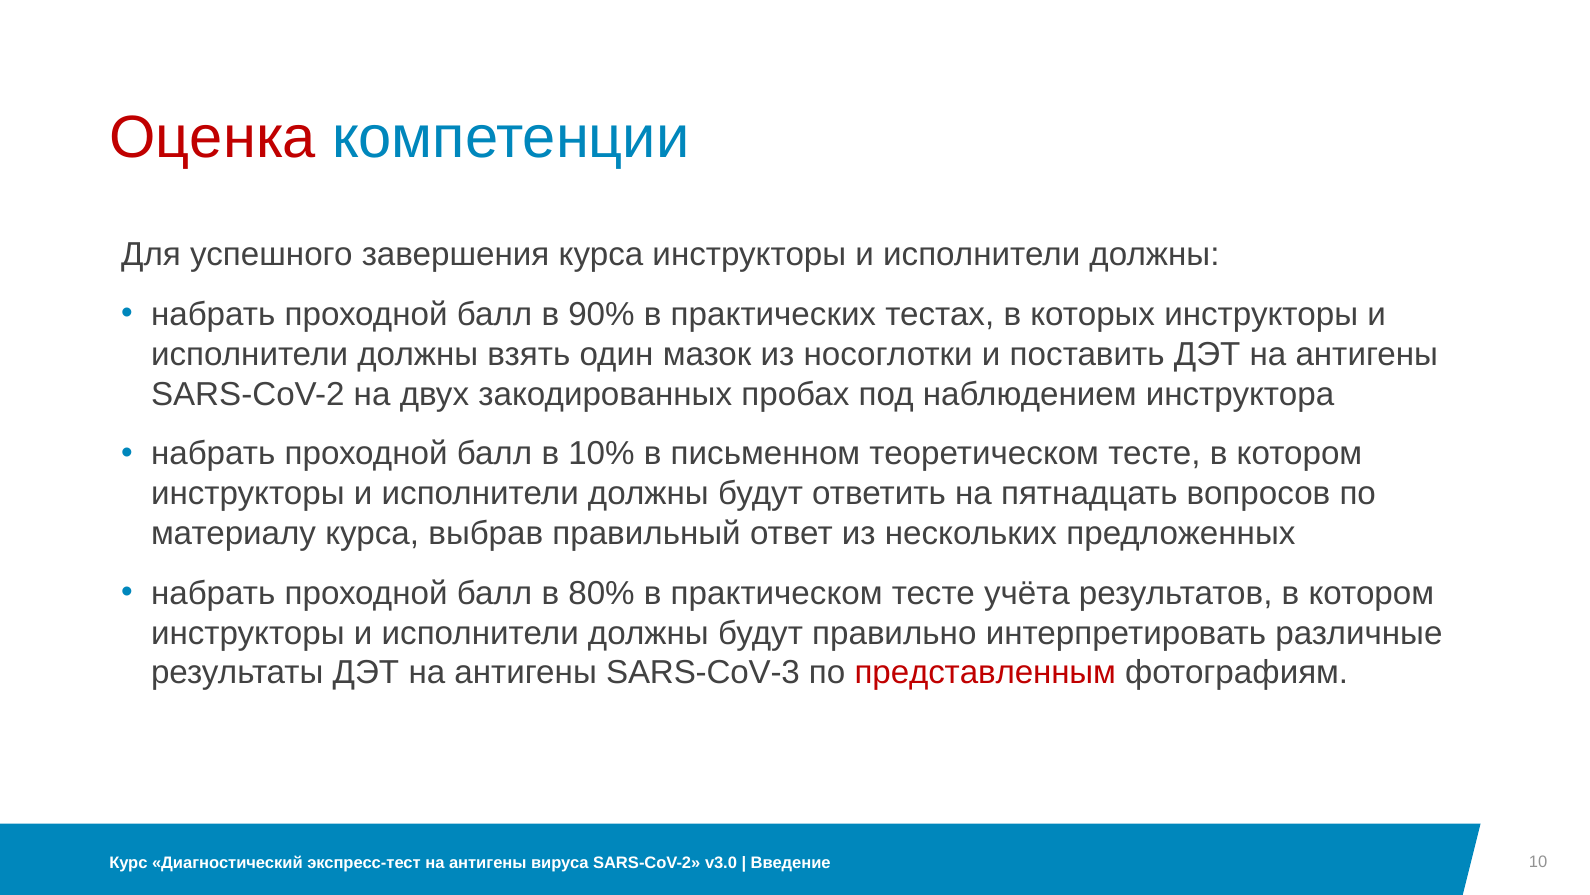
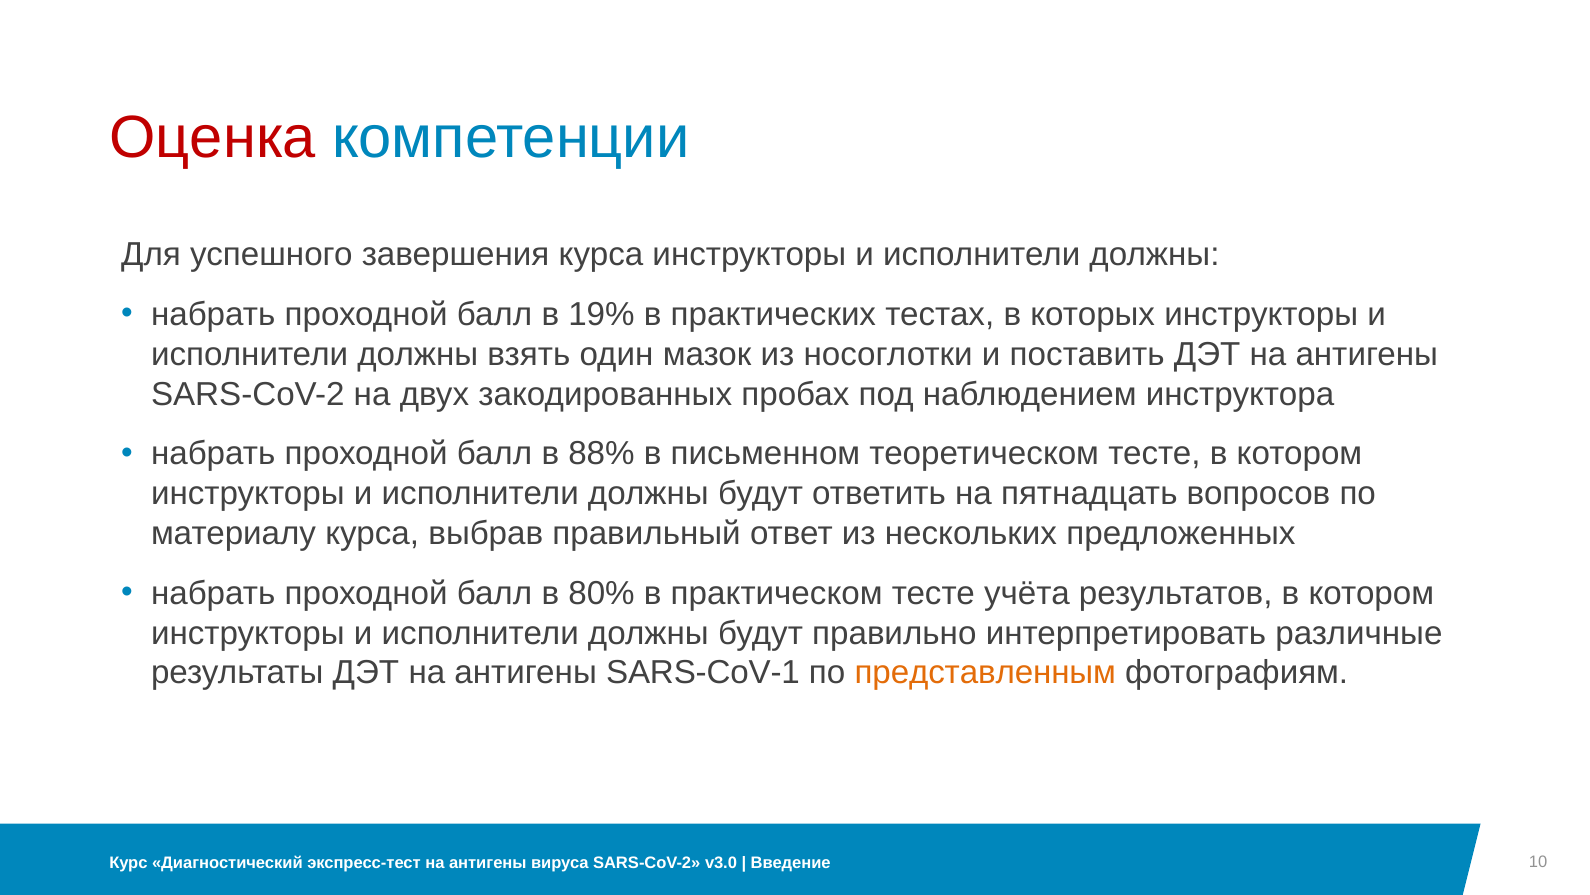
90%: 90% -> 19% (601, 314)
10%: 10% -> 88% (601, 454)
SARS-CoV-3: SARS-CoV-3 -> SARS-CoV-1 (703, 673)
представленным colour: red -> orange (985, 673)
